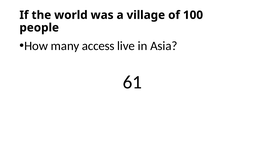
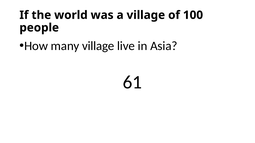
many access: access -> village (98, 46)
